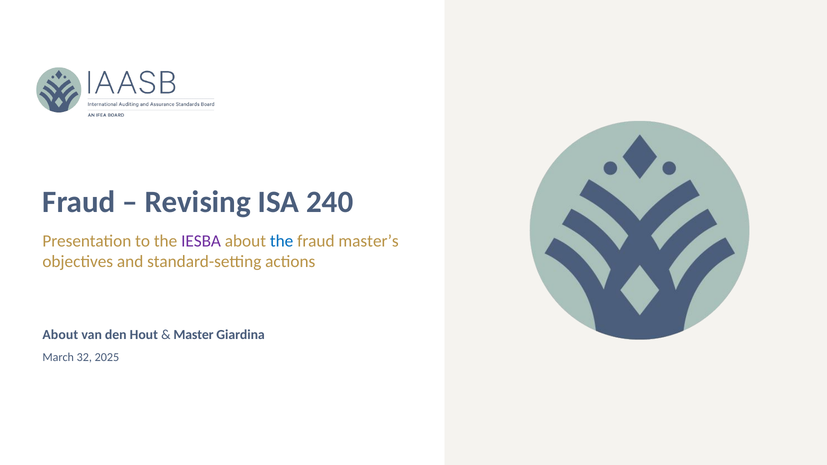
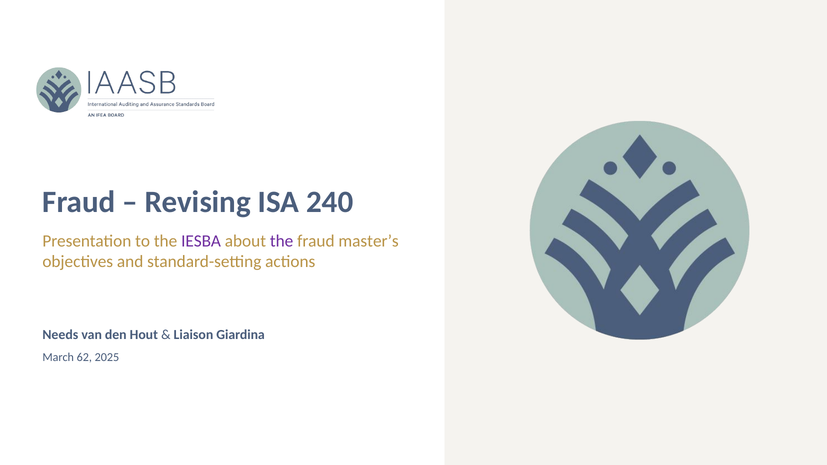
the colour: blue -> purple (282, 241)
About: About -> Needs (60, 335)
Master: Master -> Liaison (193, 335)
32: 32 -> 62 (84, 357)
